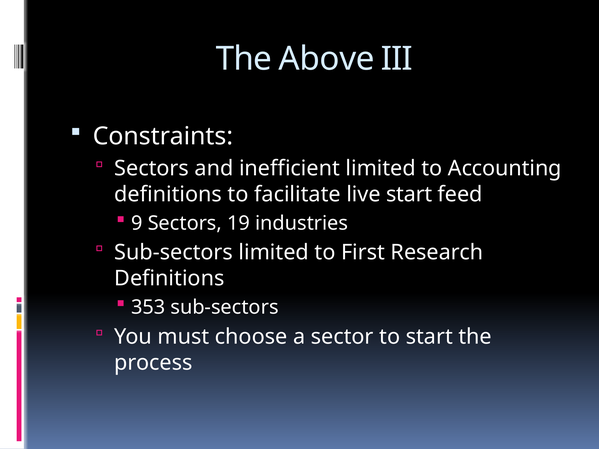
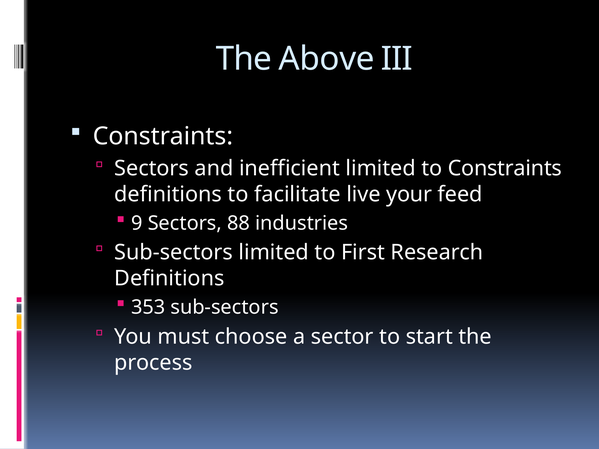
to Accounting: Accounting -> Constraints (505, 169)
live start: start -> your (409, 194)
19: 19 -> 88 (239, 223)
